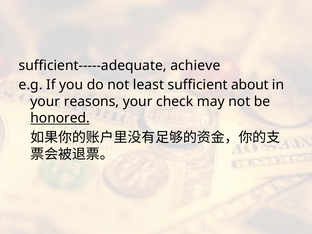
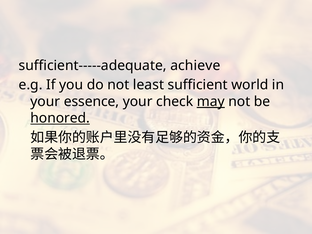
about: about -> world (250, 85)
reasons: reasons -> essence (91, 102)
may underline: none -> present (211, 102)
